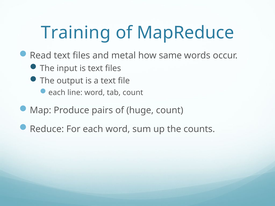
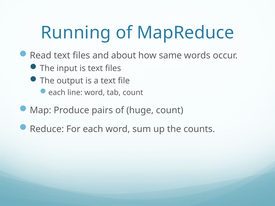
Training: Training -> Running (76, 33)
metal: metal -> about (124, 56)
